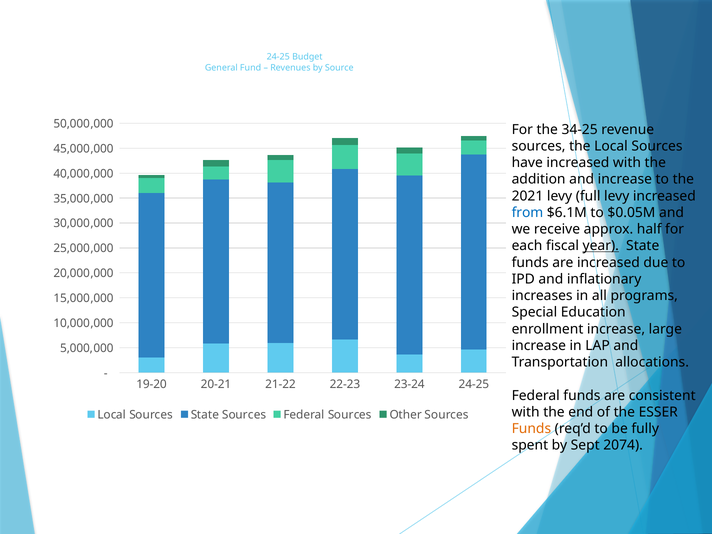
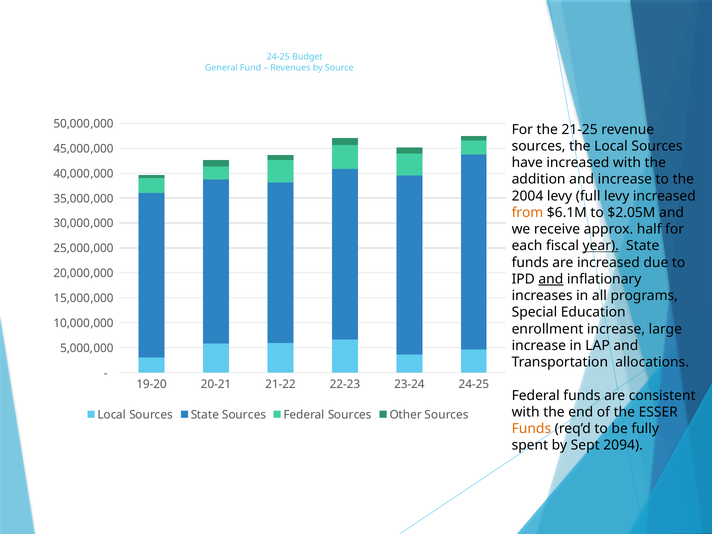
34-25: 34-25 -> 21-25 (580, 130)
2021: 2021 -> 2004 (527, 196)
from colour: blue -> orange (527, 213)
$0.05M: $0.05M -> $2.05M (631, 213)
and underline: none -> present (551, 279)
2074: 2074 -> 2094 (623, 445)
